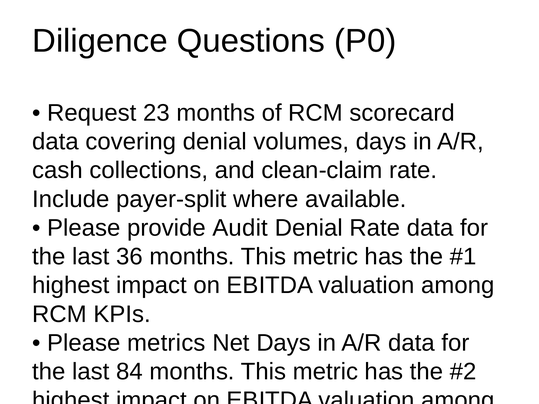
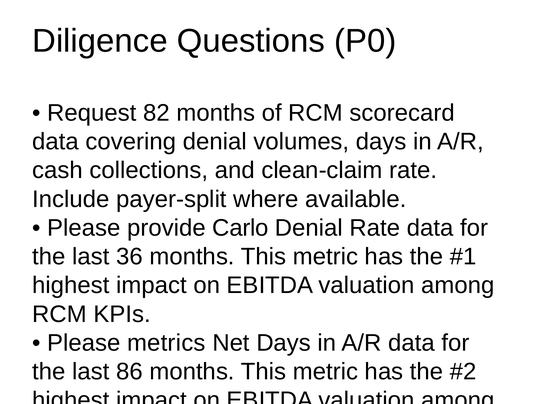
23: 23 -> 82 (156, 113)
Audit: Audit -> Carlo (240, 228)
84: 84 -> 86 (129, 372)
